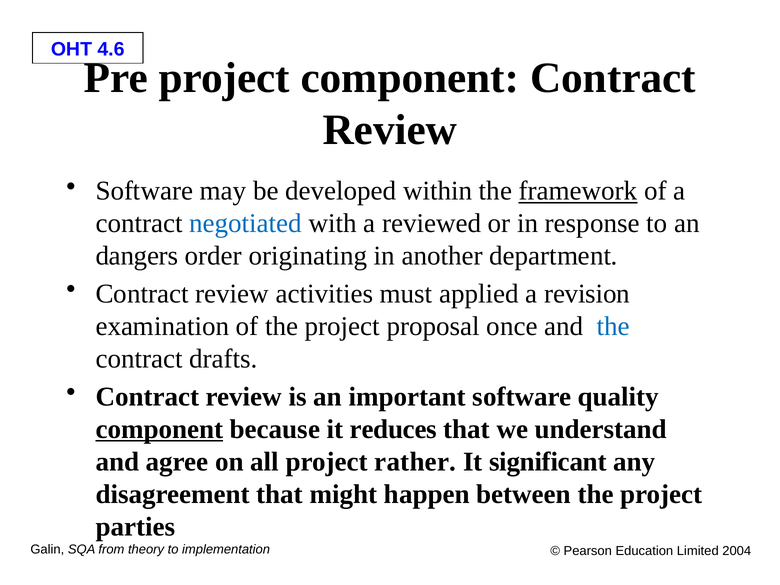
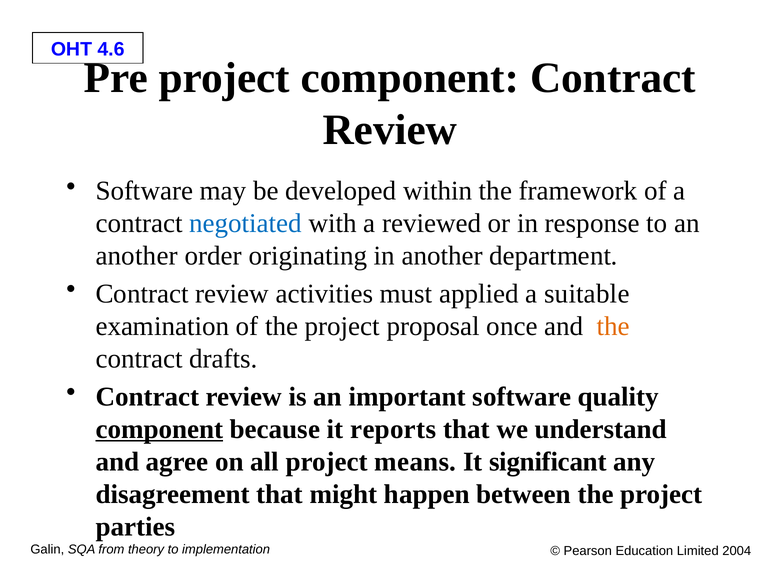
framework underline: present -> none (578, 191)
dangers: dangers -> another (137, 256)
revision: revision -> suitable (587, 294)
the colour: blue -> orange (613, 326)
reduces: reduces -> reports (393, 429)
rather: rather -> means (415, 462)
